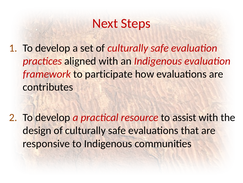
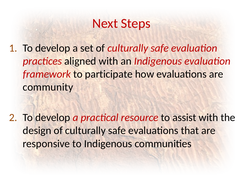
contributes: contributes -> community (48, 87)
